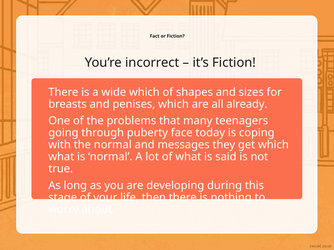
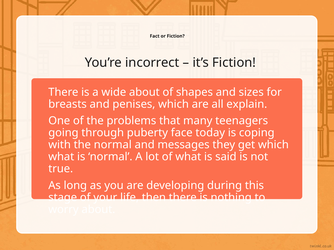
wide which: which -> about (144, 92)
already: already -> explain (247, 104)
